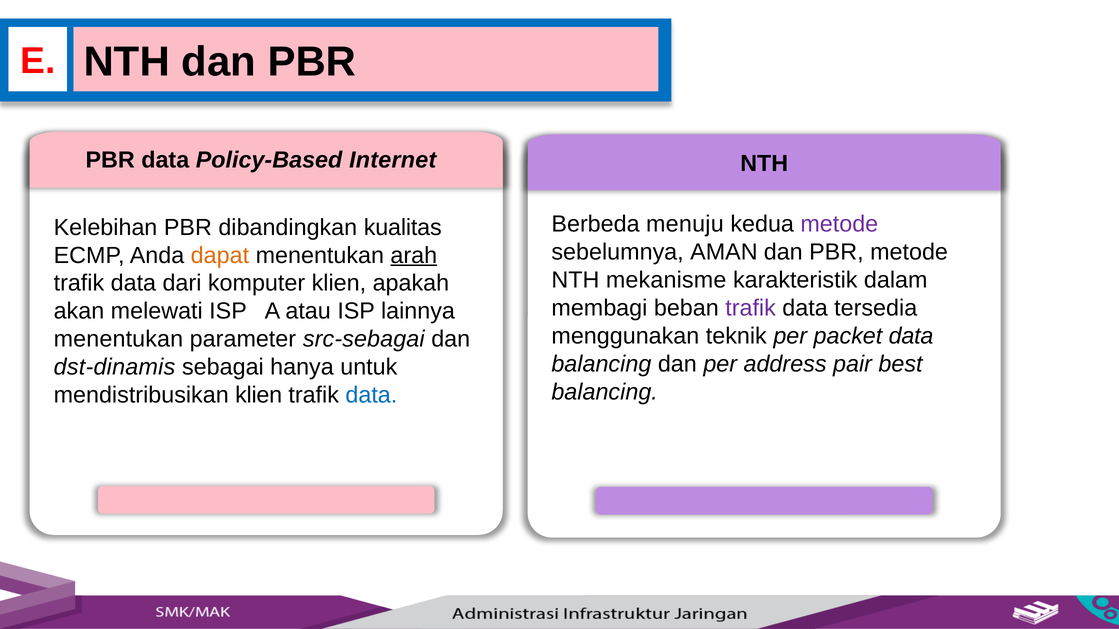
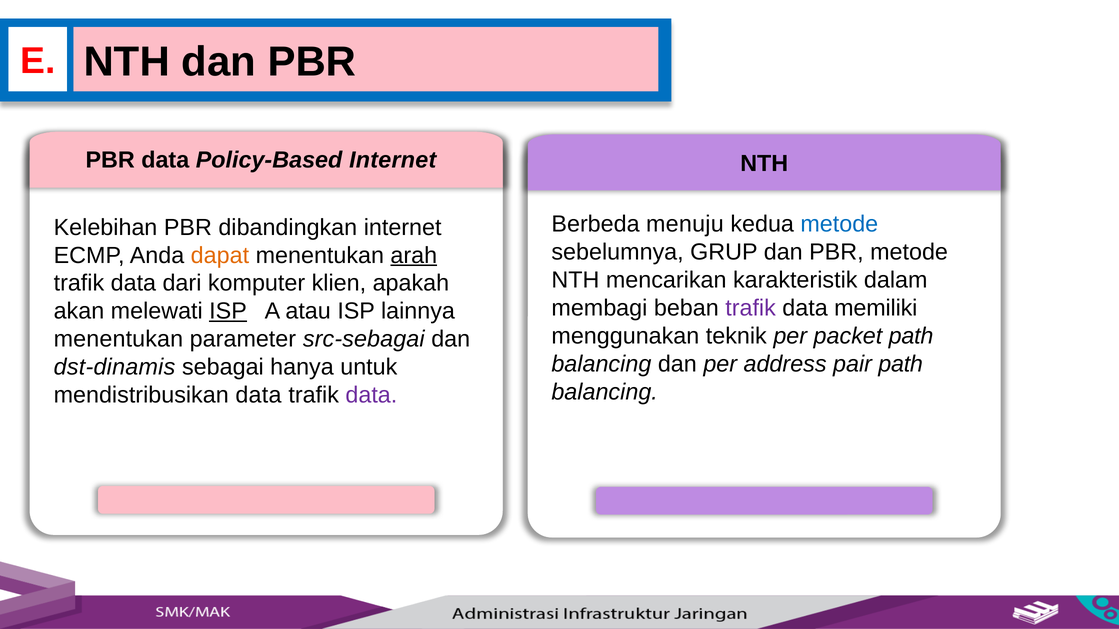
metode colour: purple -> blue (839, 224)
dibandingkan kualitas: kualitas -> internet (403, 228)
AMAN: AMAN -> GRUP (724, 252)
mekanisme: mekanisme -> mencarikan (666, 280)
tersedia: tersedia -> memiliki (876, 308)
ISP underline: none -> present (228, 311)
packet data: data -> path (911, 336)
pair best: best -> path (901, 364)
mendistribusikan klien: klien -> data (258, 395)
data colour: blue -> purple (371, 395)
